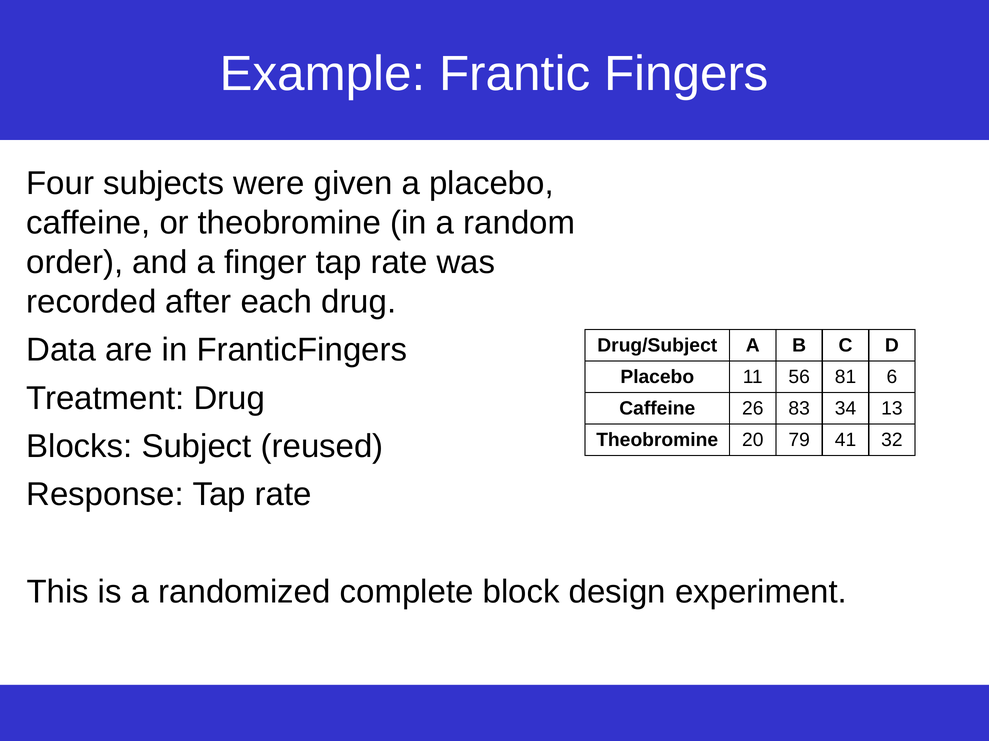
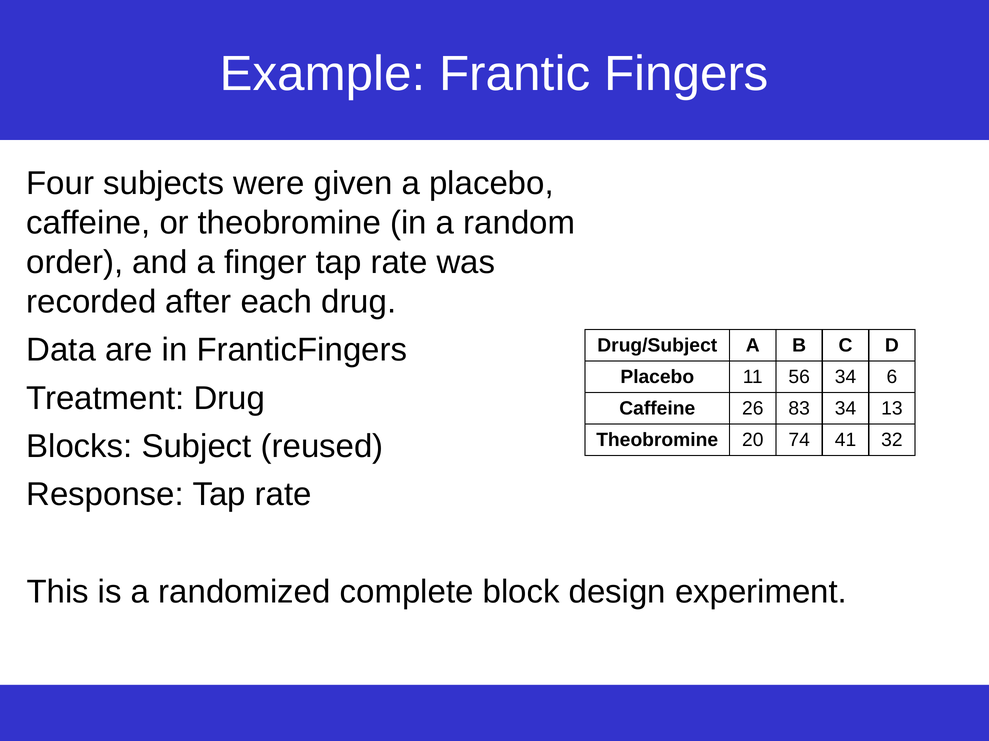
56 81: 81 -> 34 (846, 377)
79: 79 -> 74 (799, 440)
